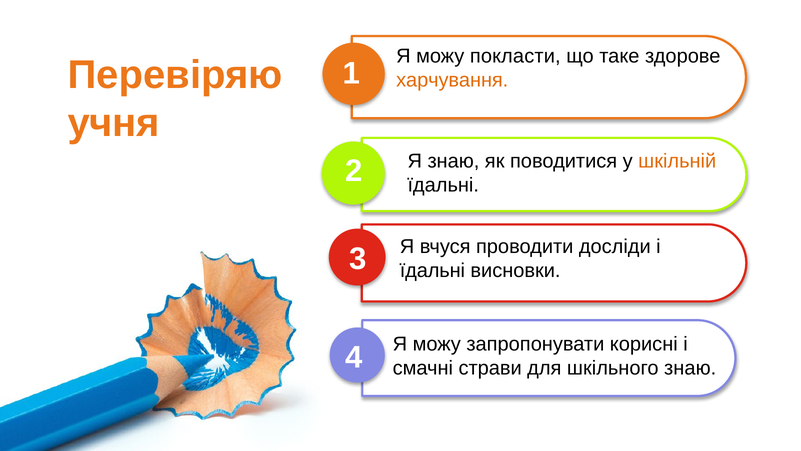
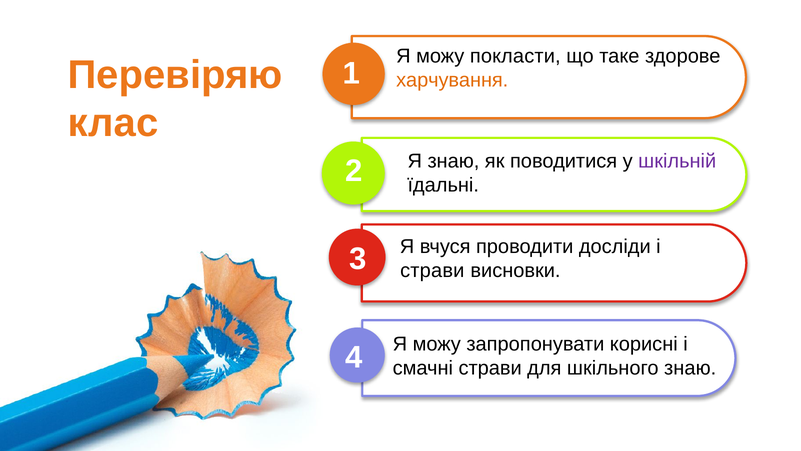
учня: учня -> клас (113, 123)
шкільній colour: orange -> purple (677, 161)
їдальні: їдальні -> страви (432, 271)
